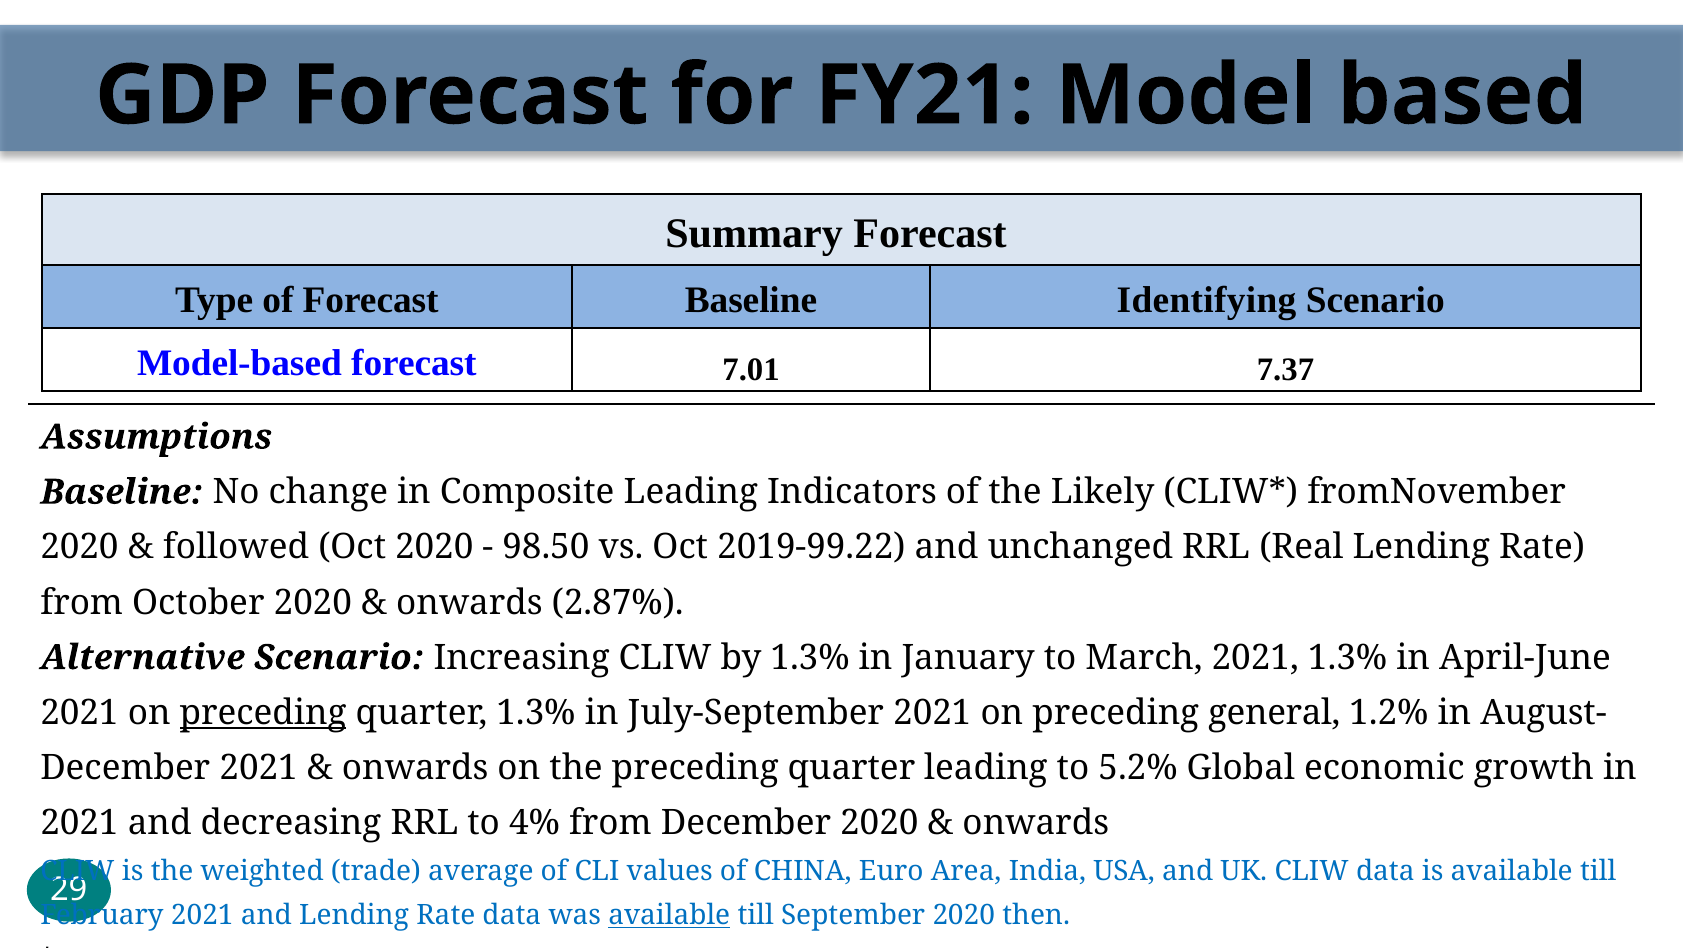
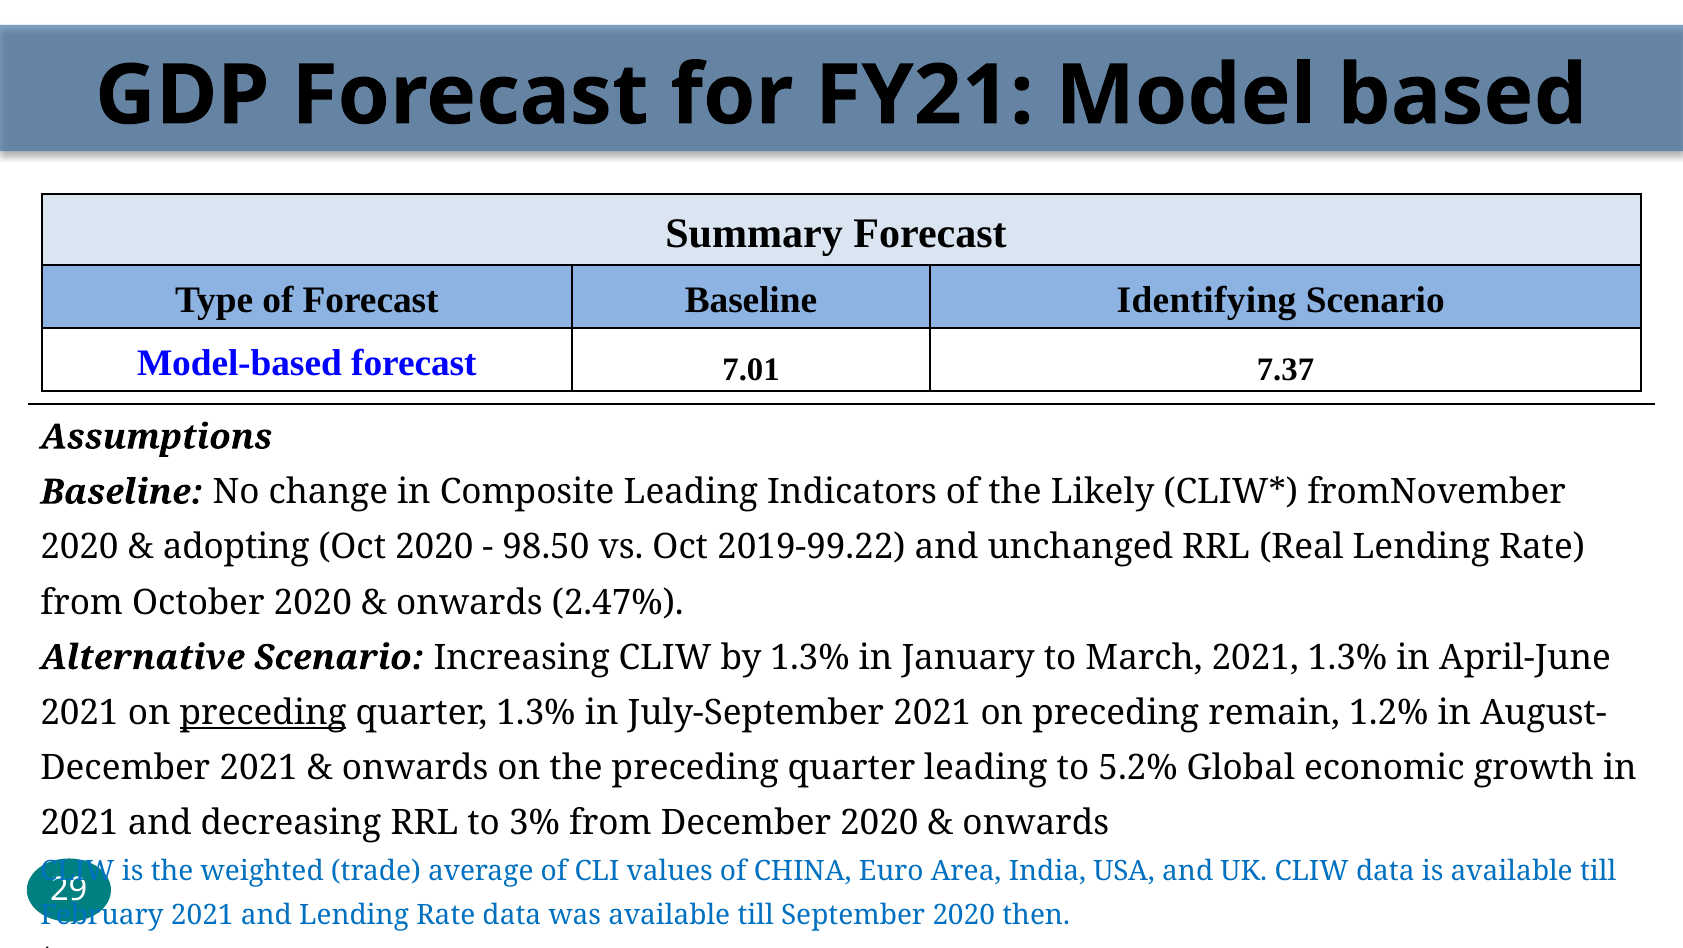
followed: followed -> adopting (236, 547)
2.87%: 2.87% -> 2.47% (618, 602)
general: general -> remain (1274, 712)
4%: 4% -> 3% (535, 823)
available underline: present -> none (669, 915)
